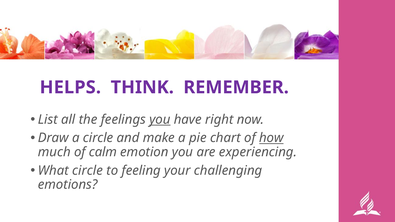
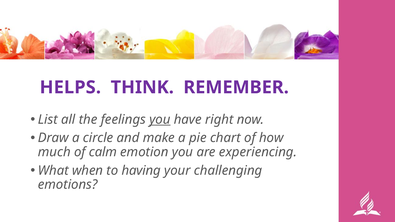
how underline: present -> none (271, 138)
What circle: circle -> when (88, 171)
feeling: feeling -> having (141, 171)
